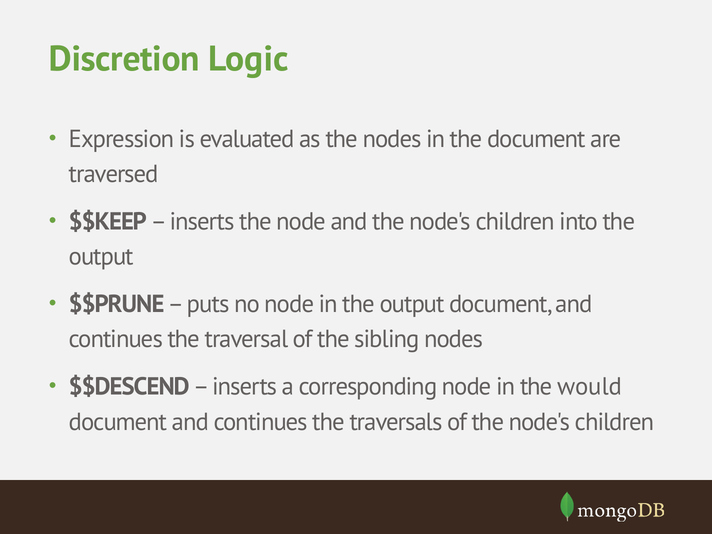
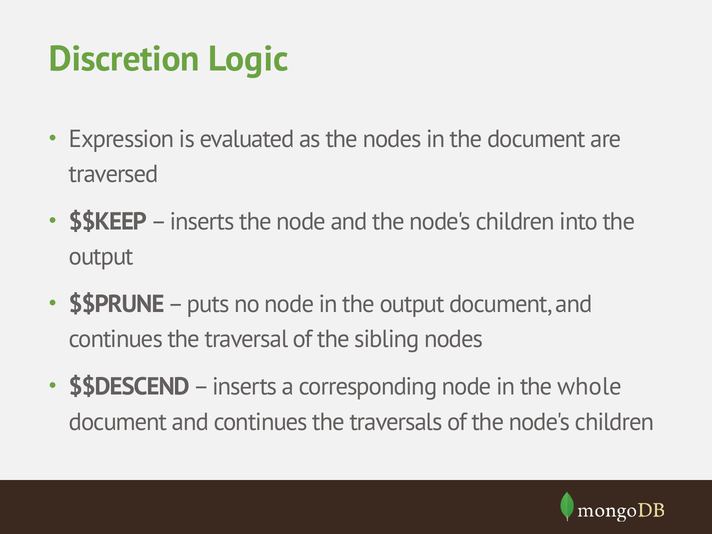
would: would -> whole (590, 387)
